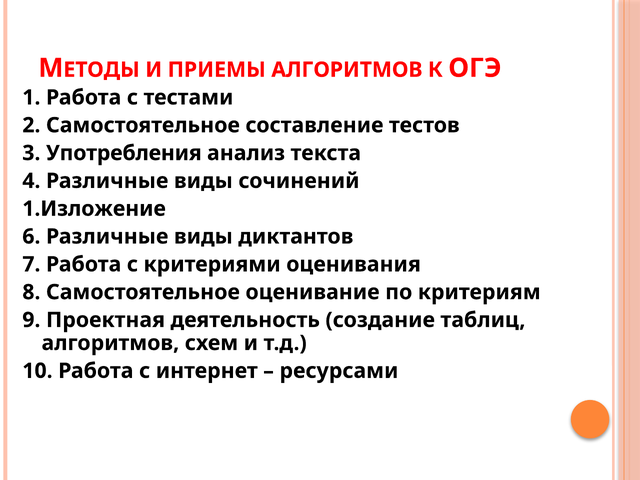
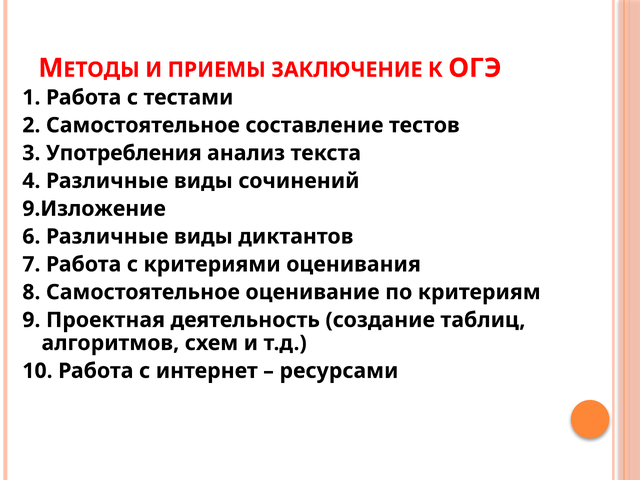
ПРИЕМЫ АЛГОРИТМОВ: АЛГОРИТМОВ -> ЗАКЛЮЧЕНИЕ (347, 70)
1.Изложение: 1.Изложение -> 9.Изложение (94, 209)
